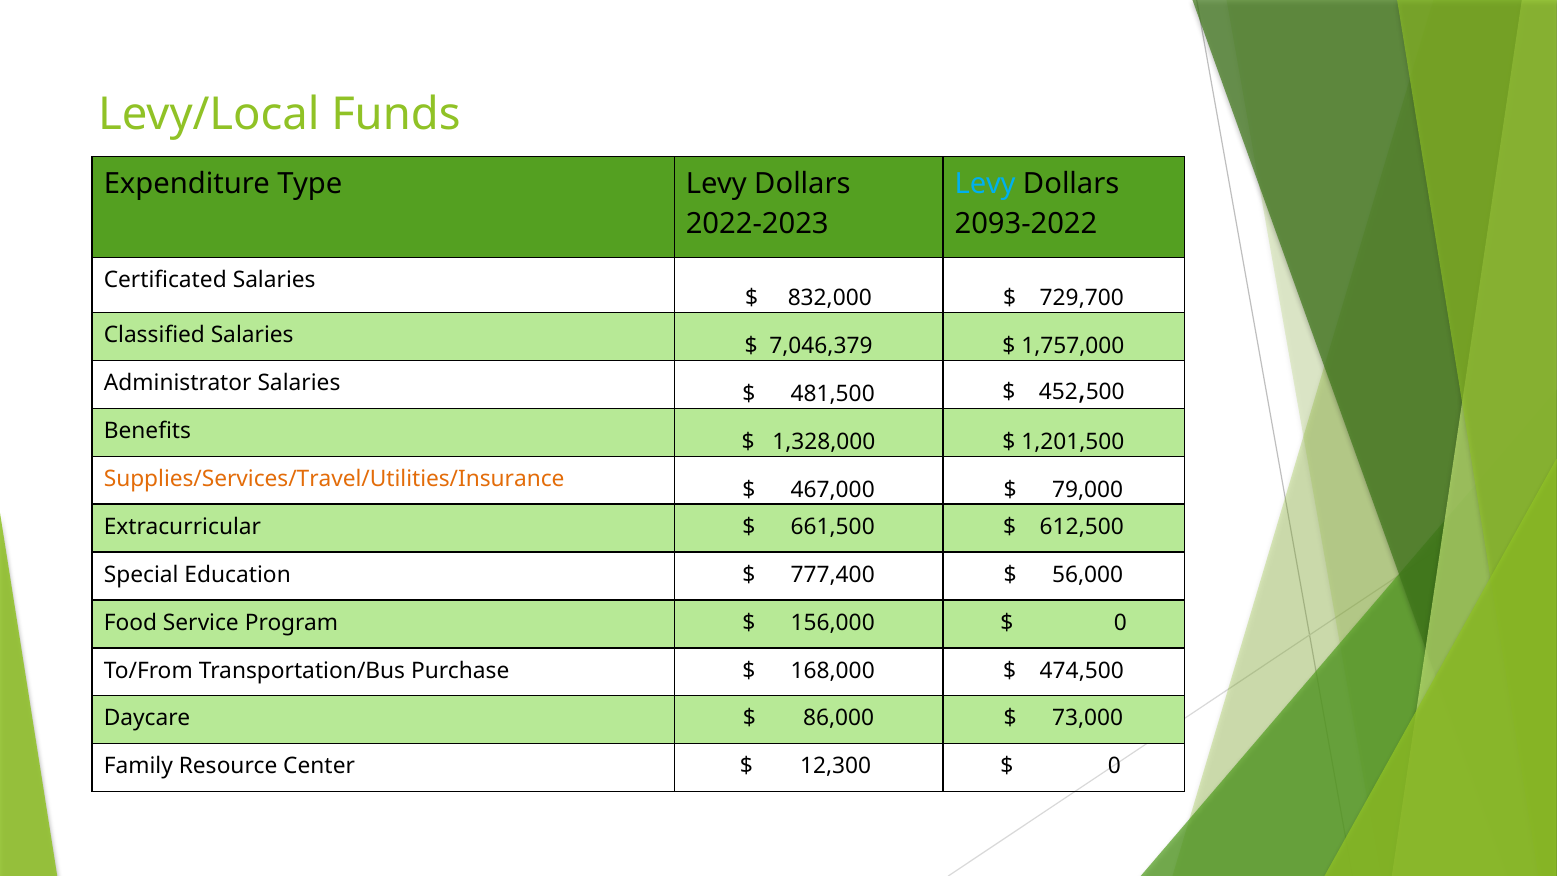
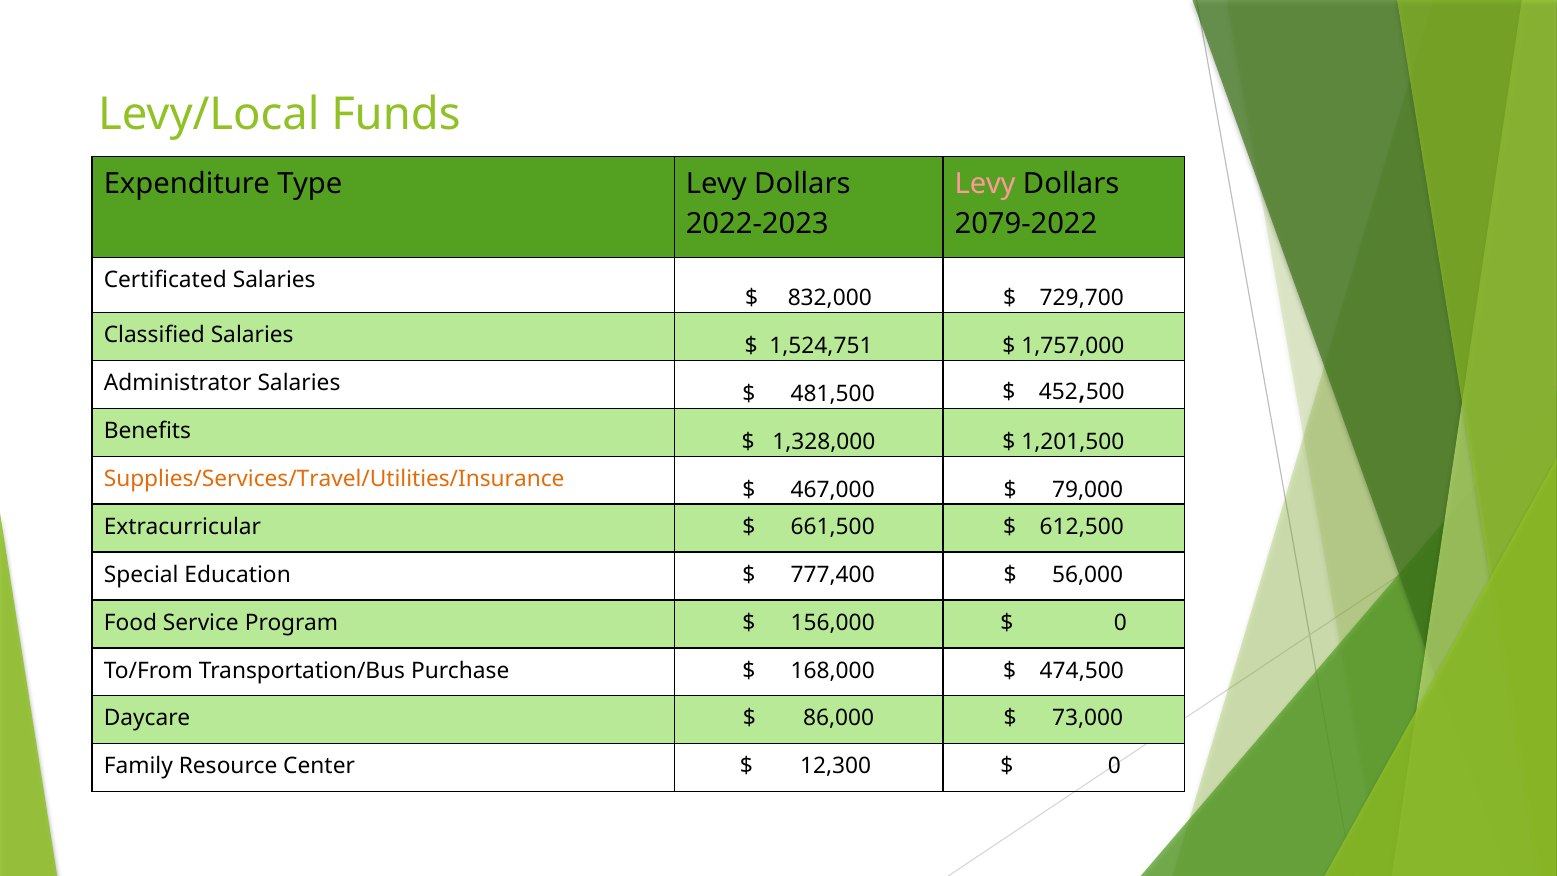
Levy colour: light blue -> pink (985, 184)
2093-2022: 2093-2022 -> 2079-2022 (1026, 224)
7,046,379: 7,046,379 -> 1,524,751 (821, 346)
